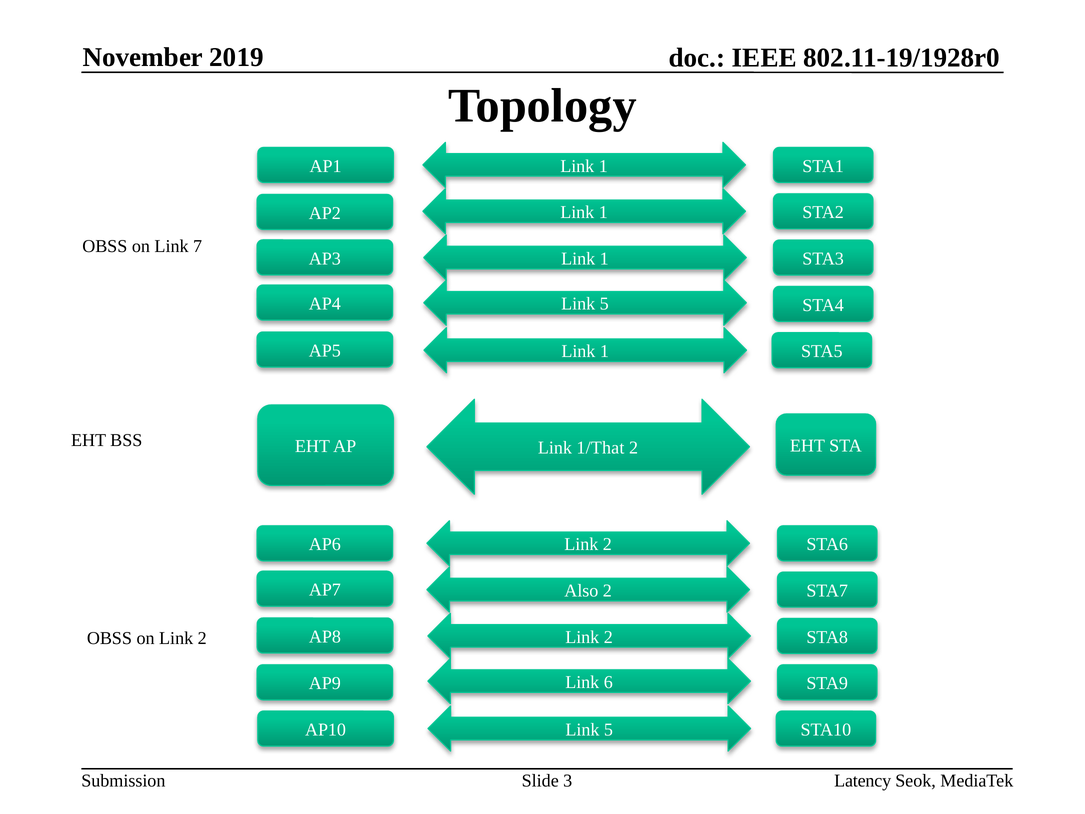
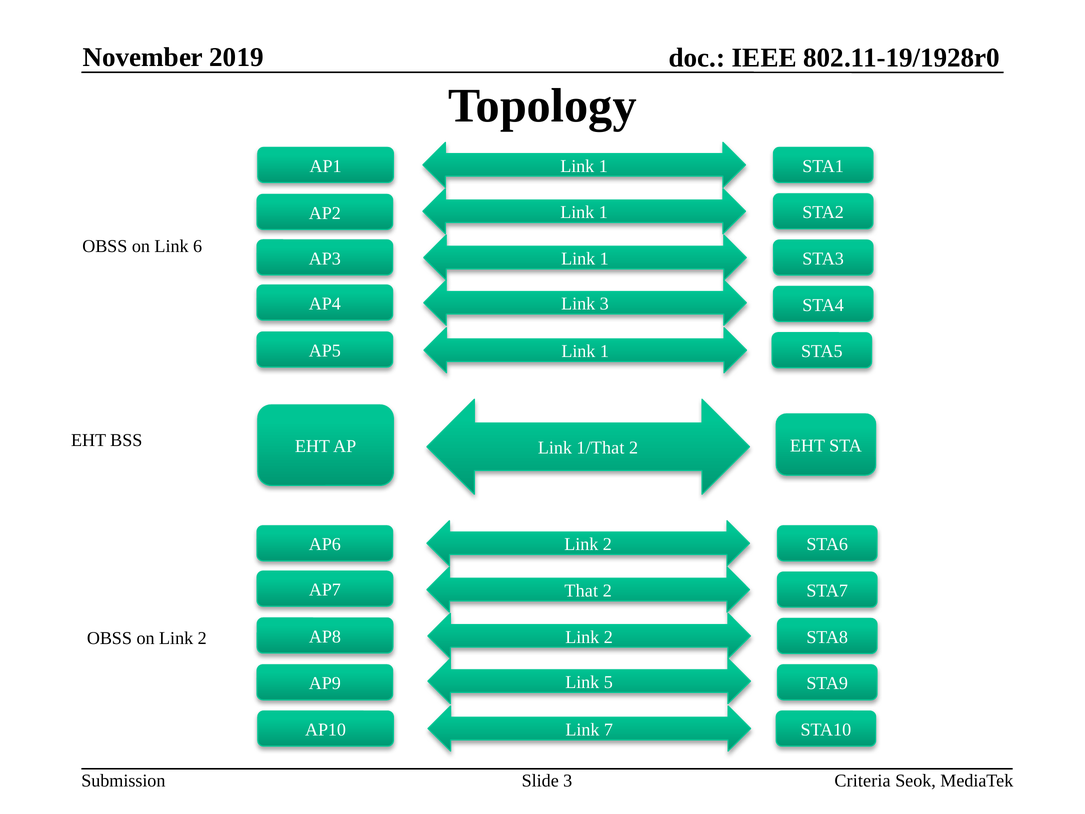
7: 7 -> 6 (198, 246)
5: 5 -> 3 (604, 304)
Also: Also -> That (581, 591)
6: 6 -> 5 (608, 682)
5: 5 -> 7 (608, 730)
Latency: Latency -> Criteria (863, 780)
